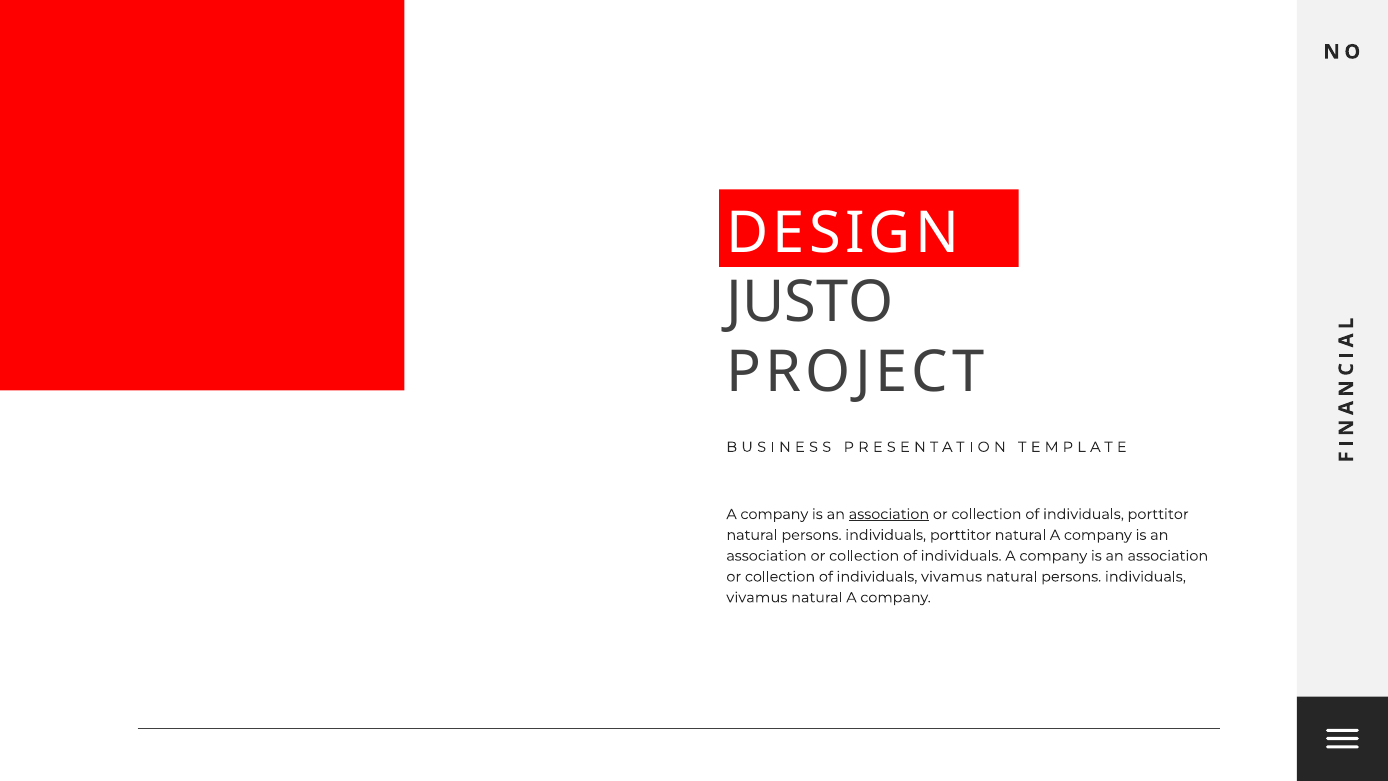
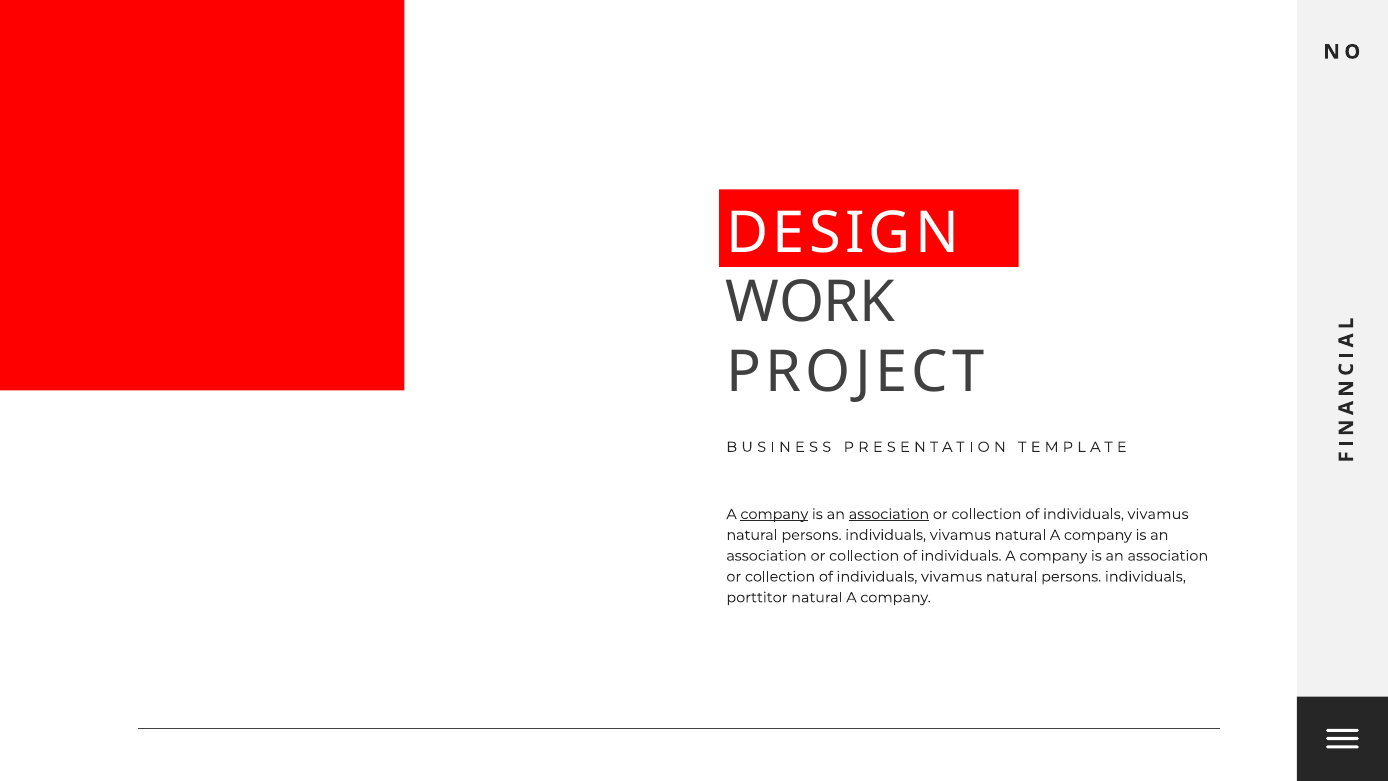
JUSTO: JUSTO -> WORK (810, 303)
company underline: none -> present (774, 514)
porttitor: porttitor -> vivamus (1158, 514)
persons individuals porttitor: porttitor -> vivamus (960, 535)
vivamus: vivamus -> porttitor (757, 597)
